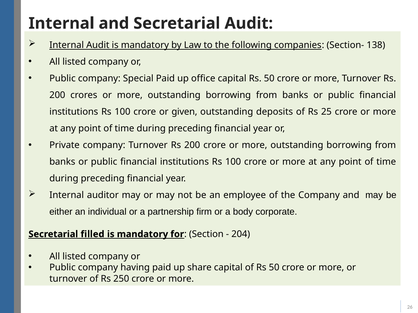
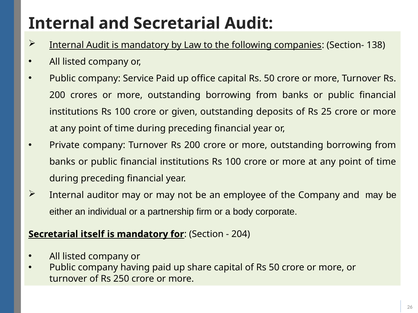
Special: Special -> Service (138, 79)
filled: filled -> itself (92, 235)
